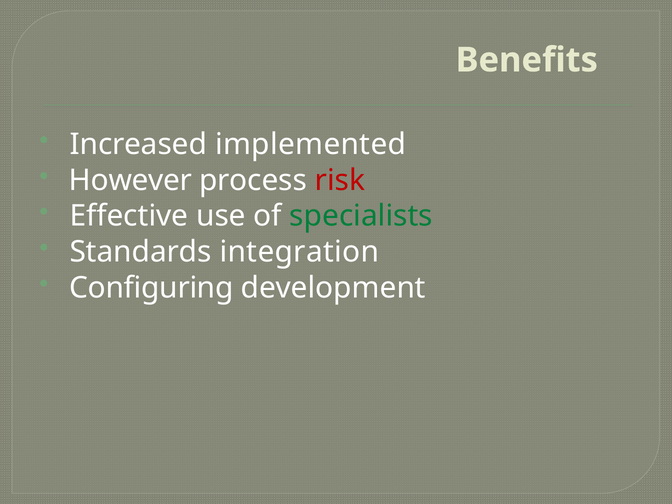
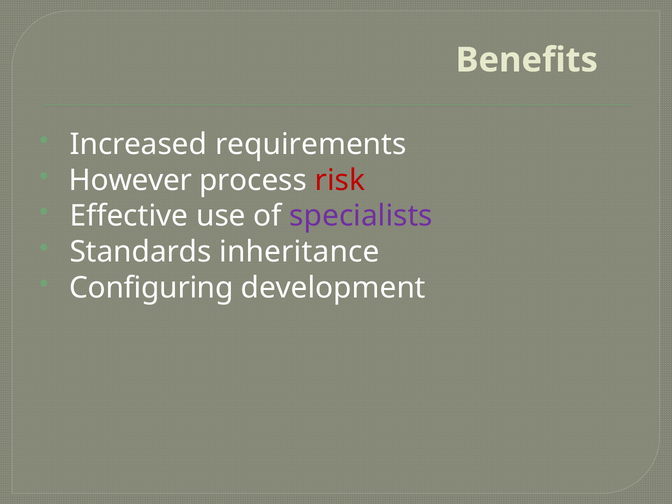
implemented: implemented -> requirements (311, 144)
specialists colour: green -> purple (361, 216)
integration: integration -> inheritance (299, 252)
